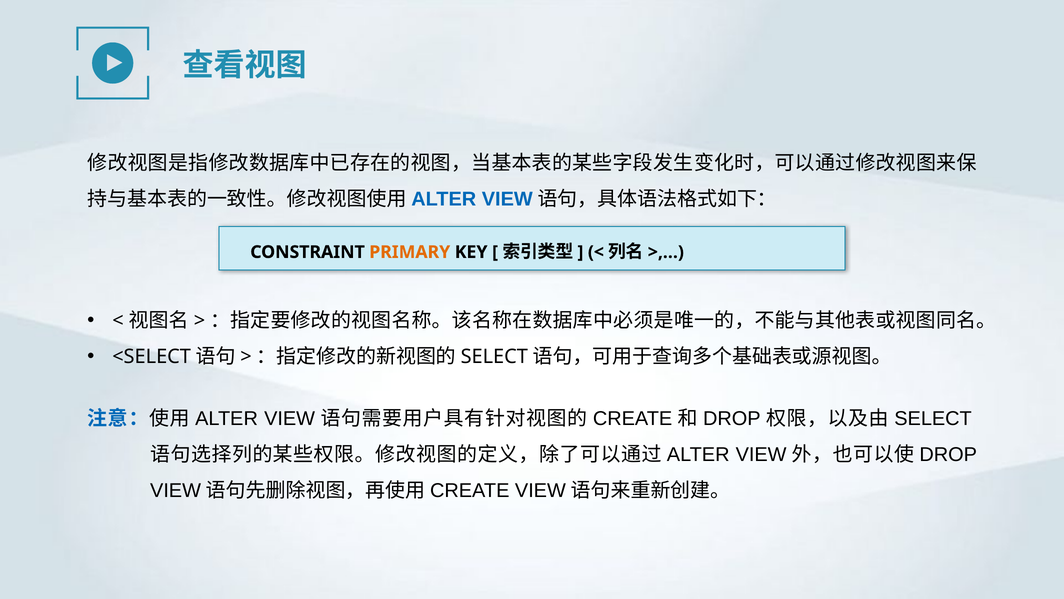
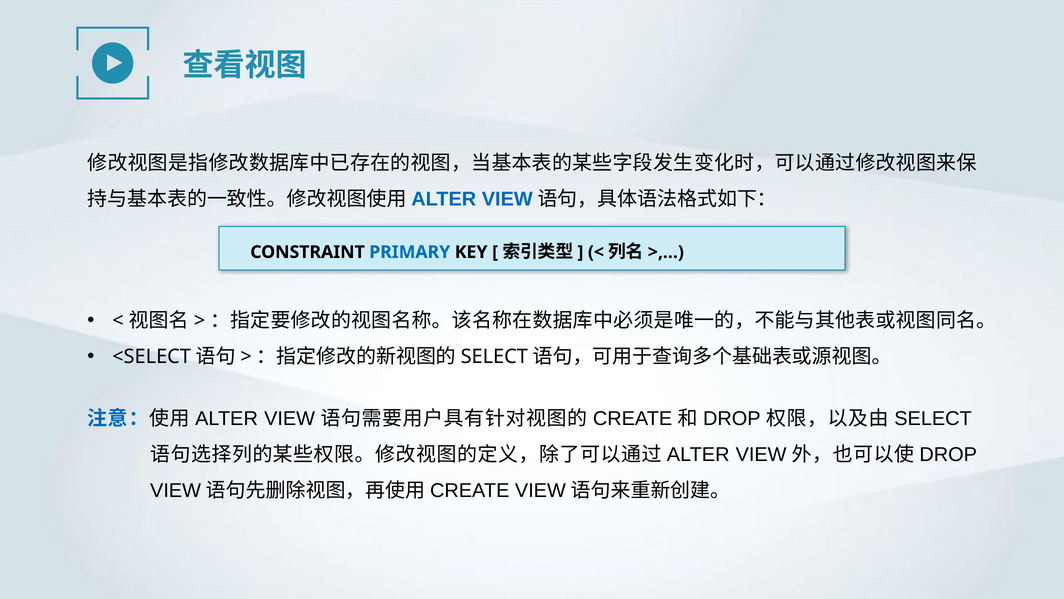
PRIMARY colour: orange -> blue (410, 252)
